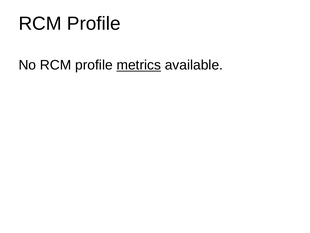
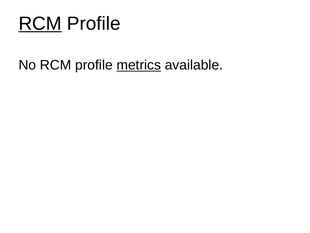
RCM underline: none -> present (40, 24)
